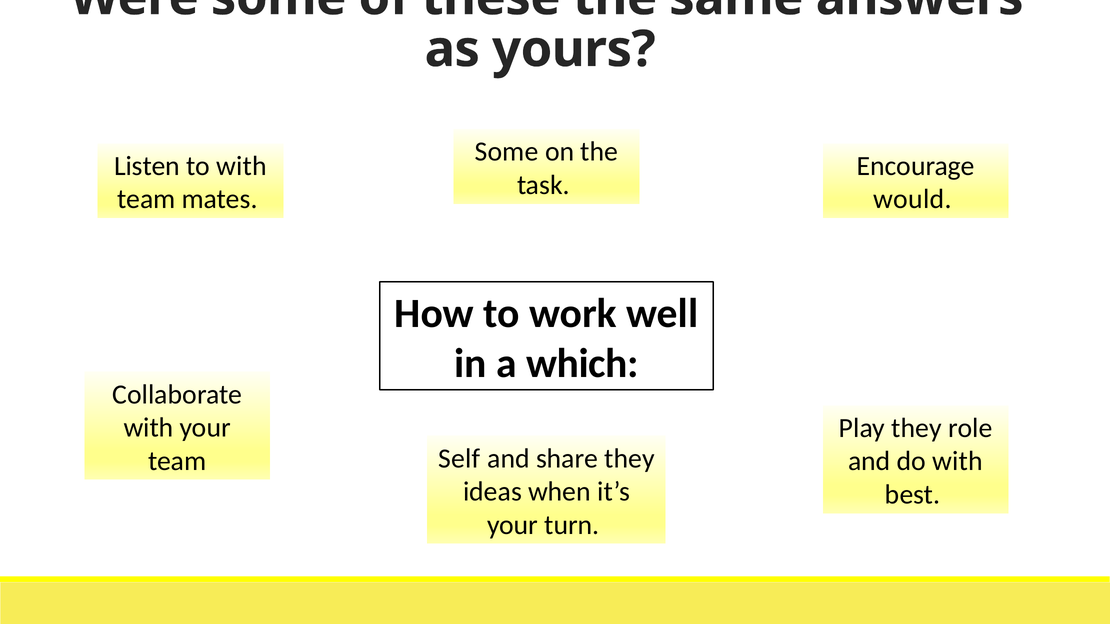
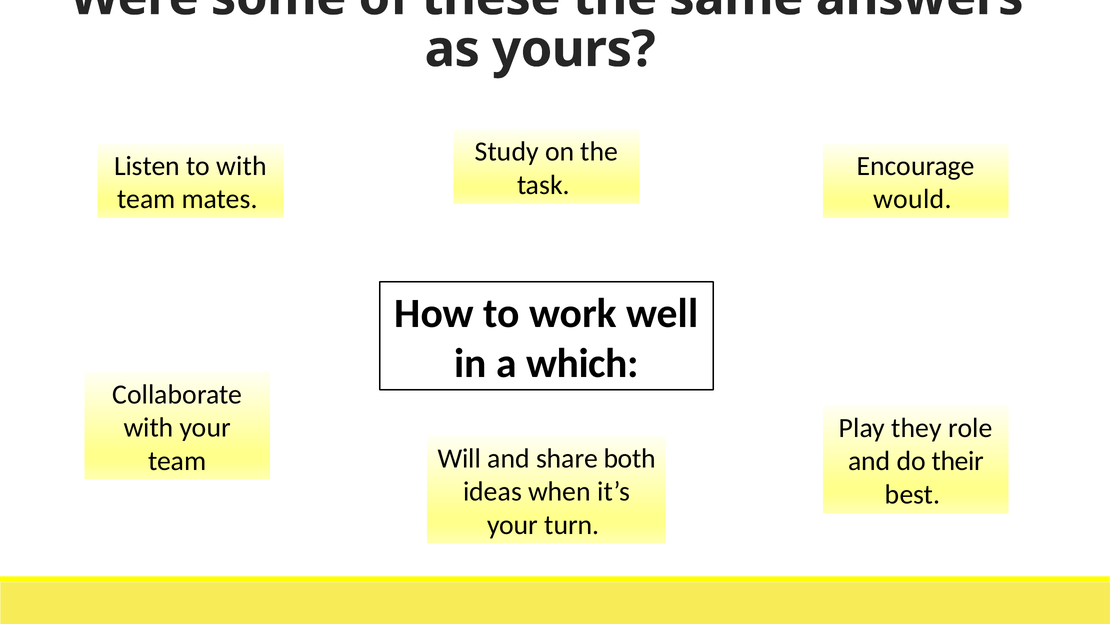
Some: Some -> Study (507, 152)
Self: Self -> Will (459, 459)
share they: they -> both (630, 459)
do with: with -> their (958, 462)
